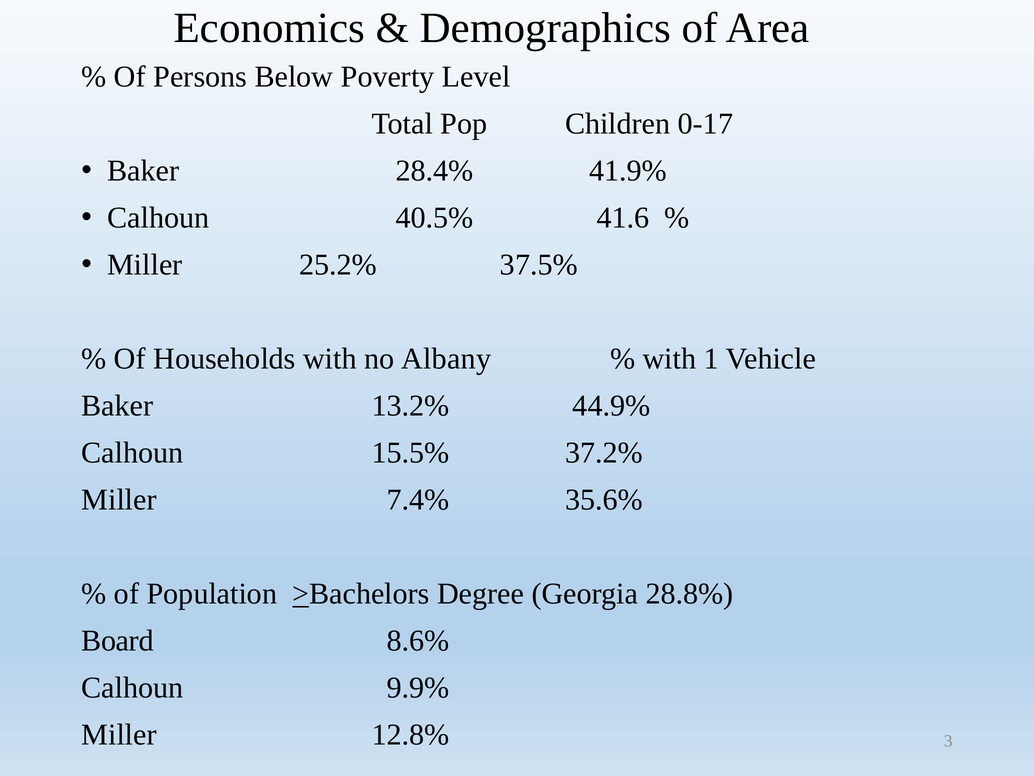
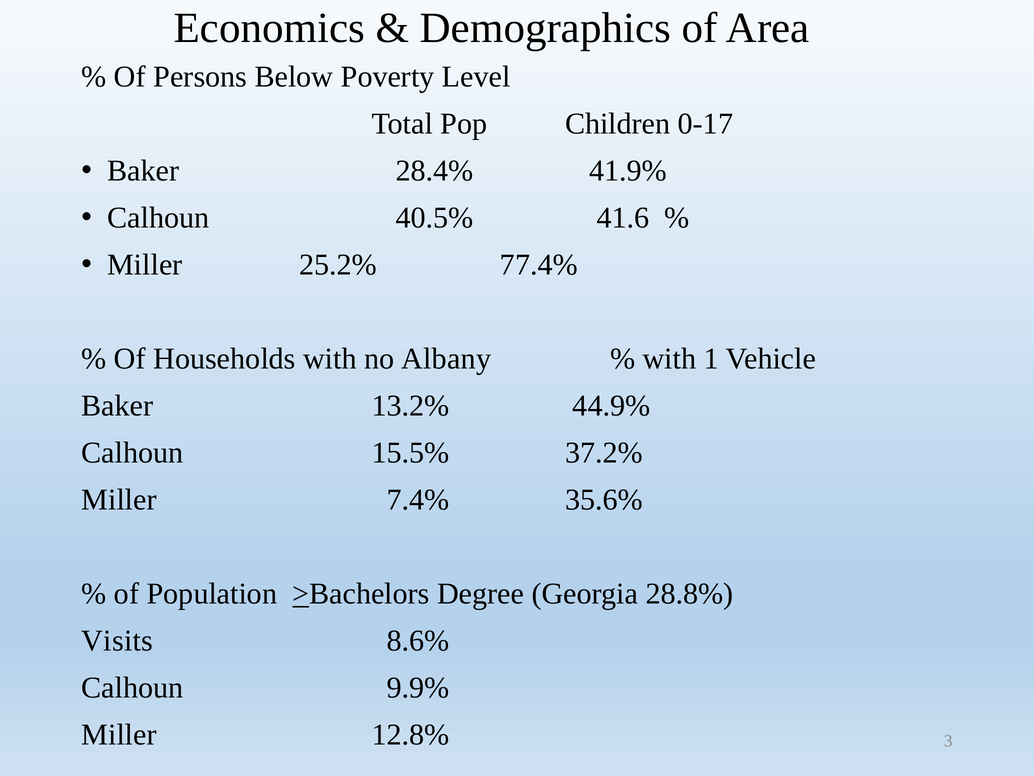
37.5%: 37.5% -> 77.4% (539, 265)
Board: Board -> Visits (117, 640)
